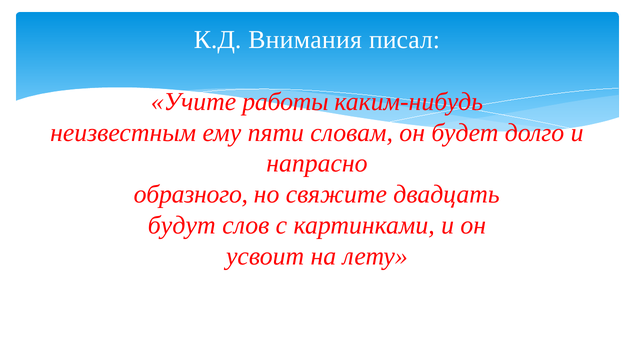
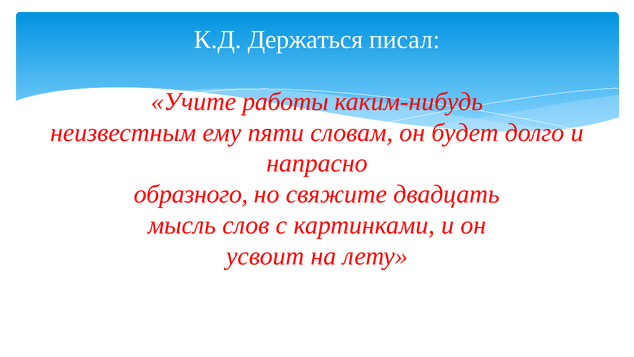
Внимания: Внимания -> Держаться (305, 40)
будут: будут -> мысль (182, 225)
